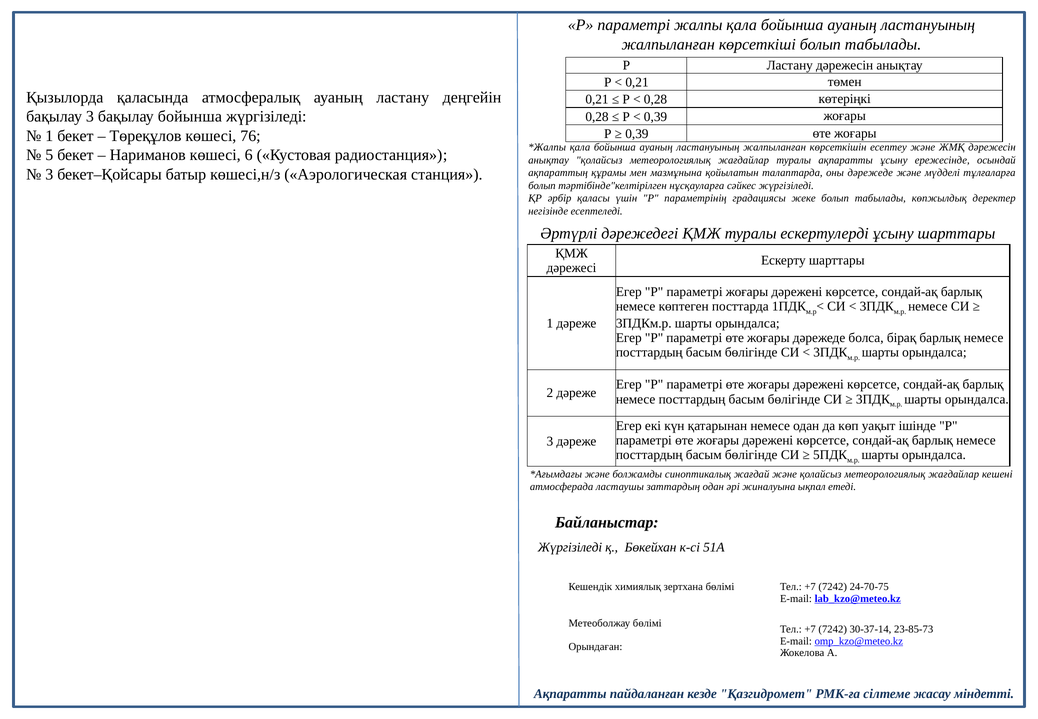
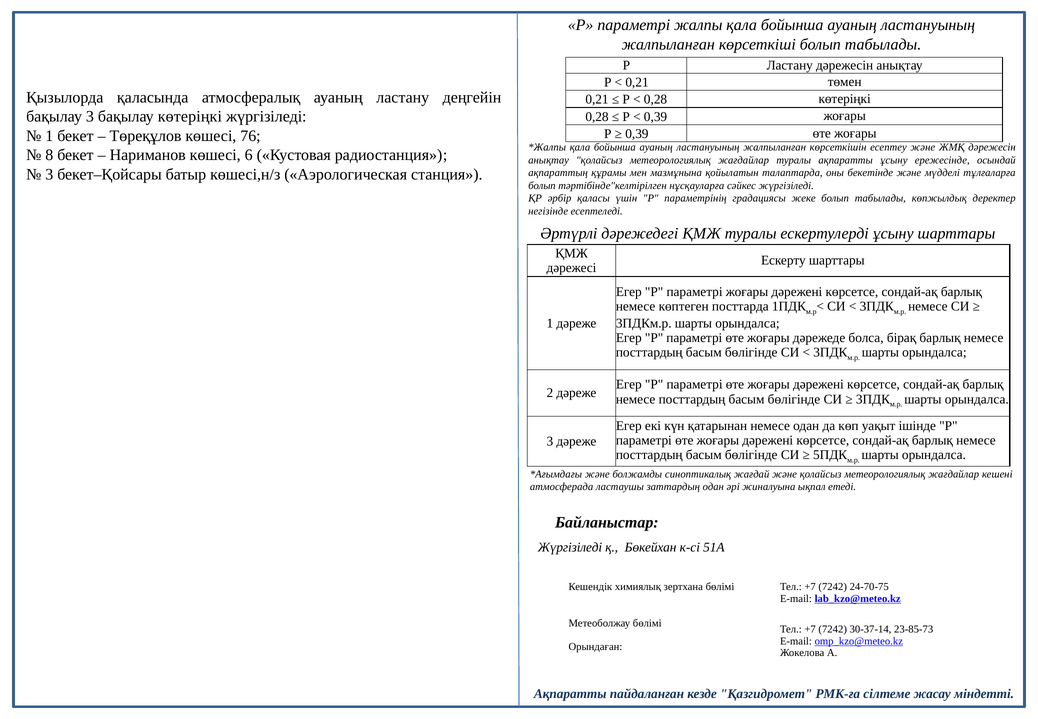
бақылау бойынша: бойынша -> көтеріңкі (190, 117)
5: 5 -> 8 (49, 155)
оны дәрежеде: дәрежеде -> бекетінде (870, 173)
